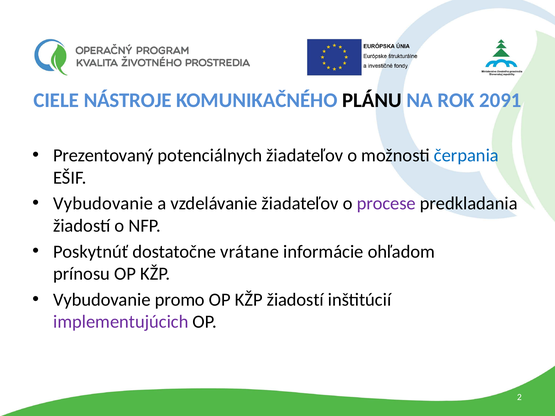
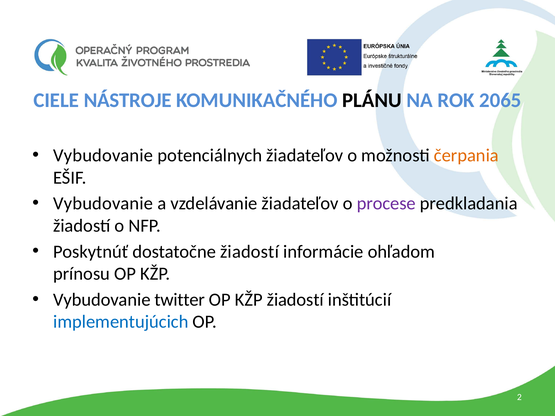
2091: 2091 -> 2065 (500, 100)
Prezentovaný: Prezentovaný -> Vybudovanie (103, 156)
čerpania colour: blue -> orange (466, 156)
dostatočne vrátane: vrátane -> žiadostí (250, 252)
promo: promo -> twitter (180, 300)
implementujúcich colour: purple -> blue (121, 322)
